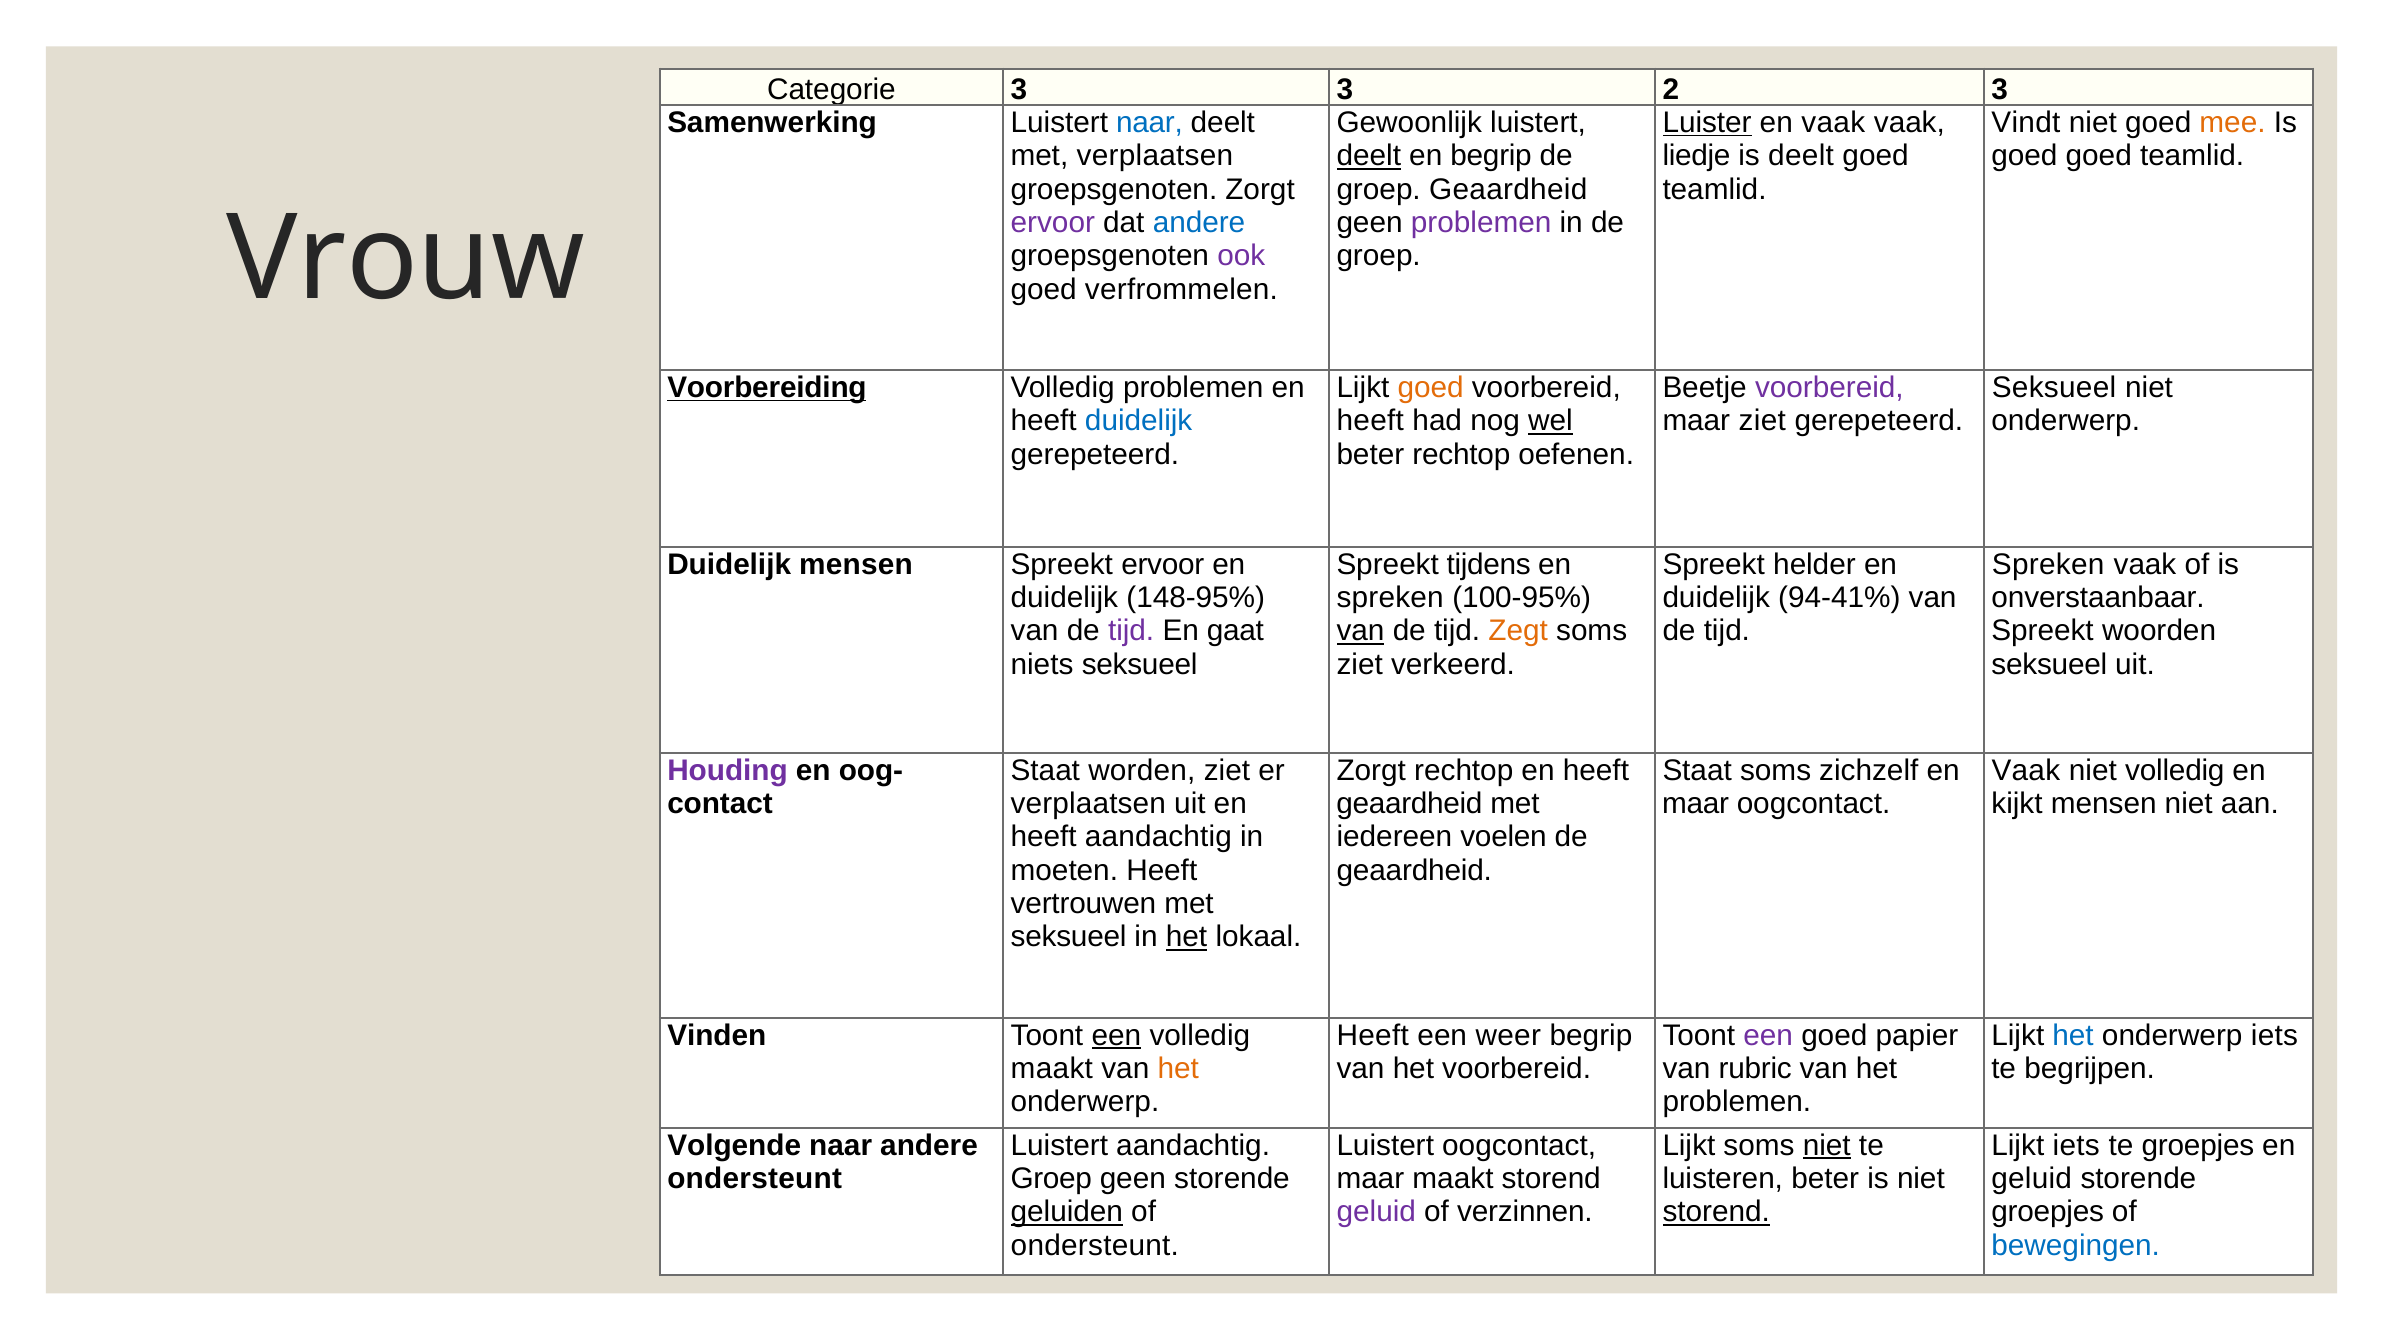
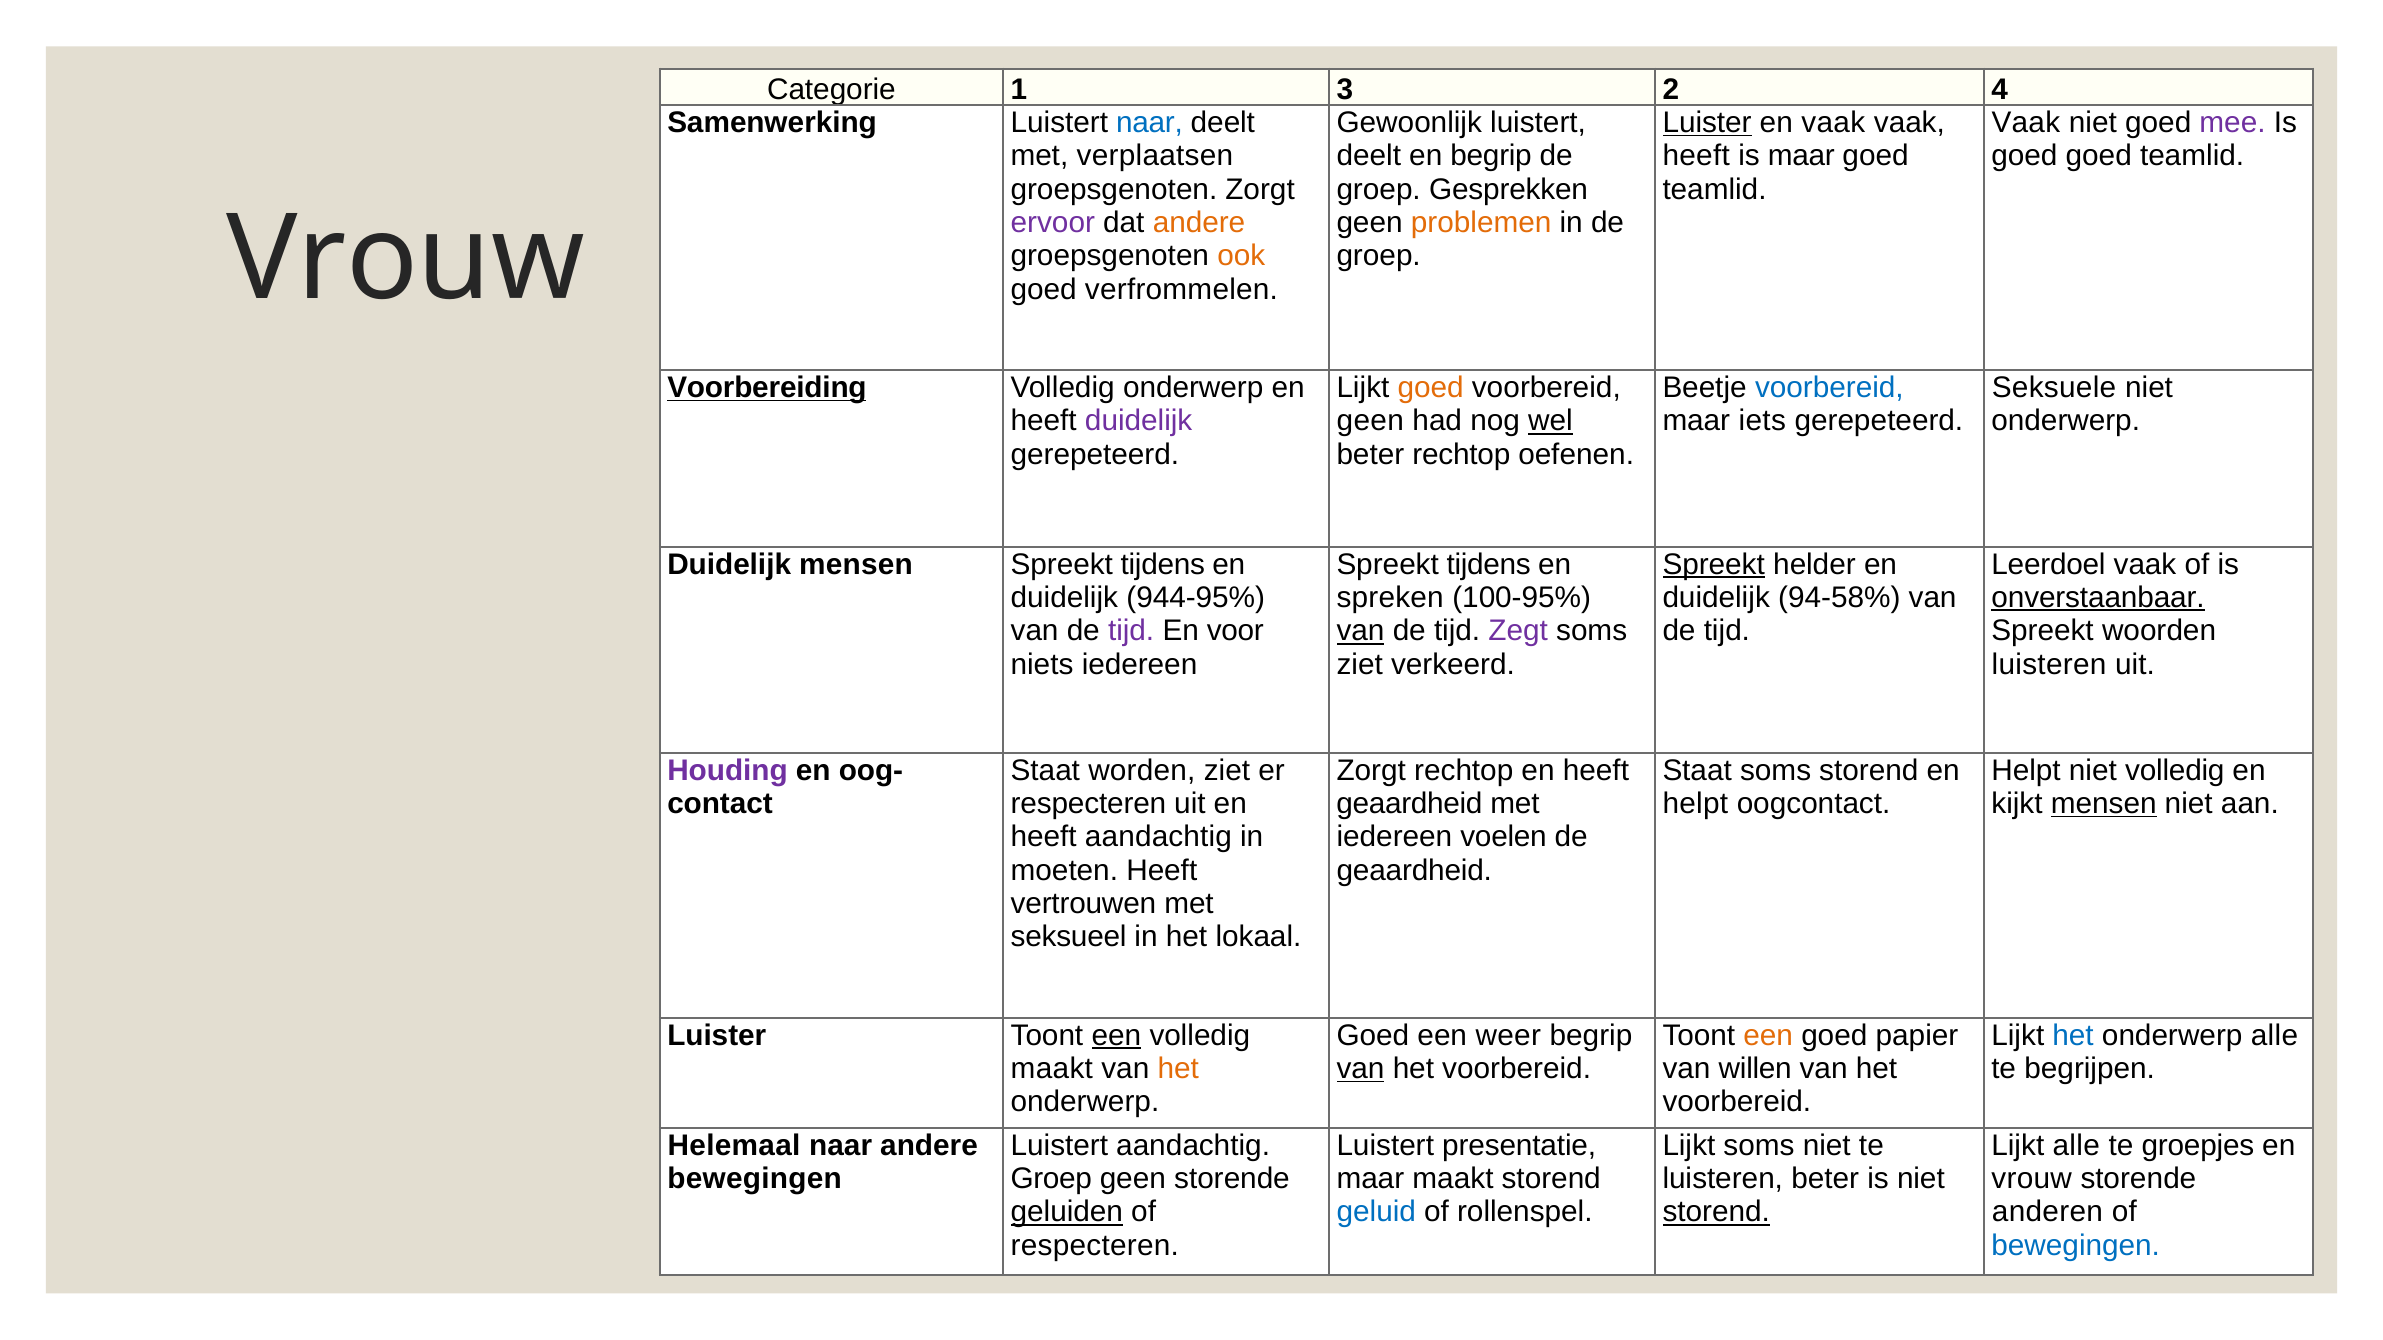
Categorie 3: 3 -> 1 (1019, 89)
2 3: 3 -> 4 (2000, 89)
Vindt: Vindt -> Vaak (2026, 123)
mee colour: orange -> purple (2233, 123)
deelt underline: present -> none (1369, 156)
liedje: liedje -> heeft (1696, 156)
is deelt: deelt -> maar (1801, 156)
groep Geaardheid: Geaardheid -> Gesprekken (1509, 189)
andere colour: blue -> orange (1199, 223)
problemen colour: purple -> orange (1481, 223)
ook colour: purple -> orange (1241, 256)
Volledig problemen: problemen -> onderwerp (1193, 388)
voorbereid colour: purple -> blue (1829, 388)
Seksueel: Seksueel -> Seksuele (2054, 388)
duidelijk colour: blue -> purple (1139, 421)
heeft: heeft -> geen (1370, 421)
maar ziet: ziet -> iets (1762, 421)
ervoor: ervoor -> tijdens (1163, 564)
Spreekt underline: none -> present (1714, 564)
Spreken: Spreken -> Leerdoel (2048, 564)
148-95%: 148-95% -> 944-95% (1196, 598)
94-41%: 94-41% -> 94-58% (1839, 598)
onverstaanbaar underline: none -> present (2098, 598)
gaat: gaat -> voor (1235, 631)
Zegt colour: orange -> purple (1518, 631)
niets seksueel: seksueel -> iedereen (1140, 664)
seksueel: seksueel -> luisteren (2049, 664)
soms zichzelf: zichzelf -> storend (1869, 771)
Vaak: Vaak -> Helpt (2026, 771)
verplaatsen: verplaatsen -> respecteren (1088, 804)
maar: maar -> helpt (1695, 804)
mensen underline: none -> present (2104, 804)
het underline: present -> none (1187, 937)
Vinden: Vinden -> Luister (717, 1036)
Heeft: Heeft -> Goed (1373, 1036)
een colour: purple -> orange (1768, 1036)
onderwerp iets: iets -> alle (2275, 1036)
van underline: none -> present (1361, 1069)
rubric: rubric -> willen (1755, 1069)
problemen: problemen -> voorbereid (1737, 1102)
Volgende: Volgende -> Helemaal (734, 1146)
Luistert oogcontact: oogcontact -> presentatie (1519, 1146)
niet underline: present -> none (1827, 1146)
Lijkt iets: iets -> alle (2076, 1146)
ondersteunt: ondersteunt -> bewegingen (755, 1179)
geluid: geluid -> vrouw (2032, 1179)
geluid colour: purple -> blue (1376, 1212)
verzinnen: verzinnen -> rollenspel (1525, 1212)
groepjes: groepjes -> anderen (2047, 1212)
ondersteunt: ondersteunt -> respecteren (1095, 1246)
